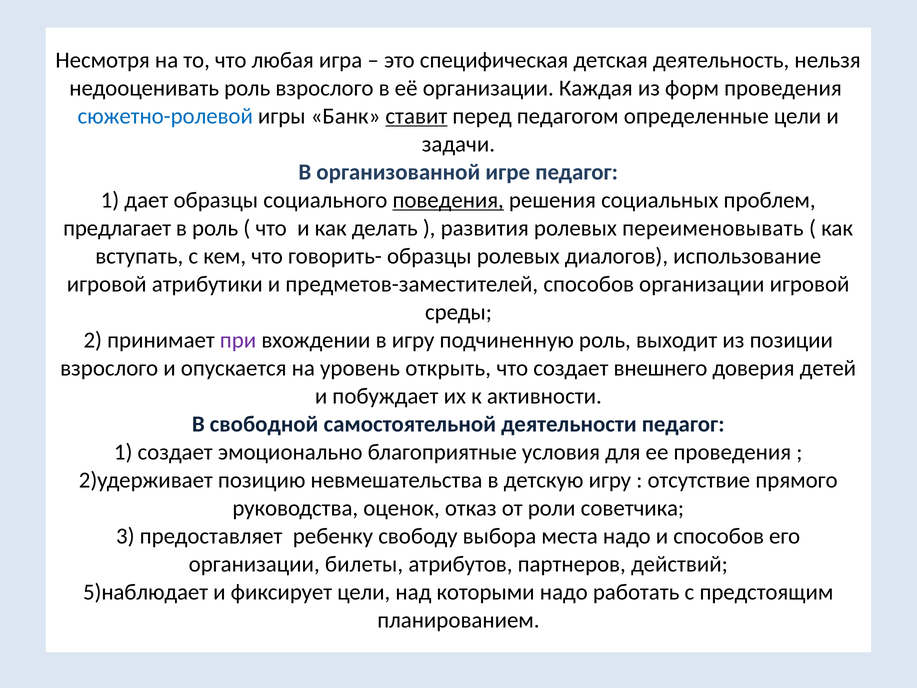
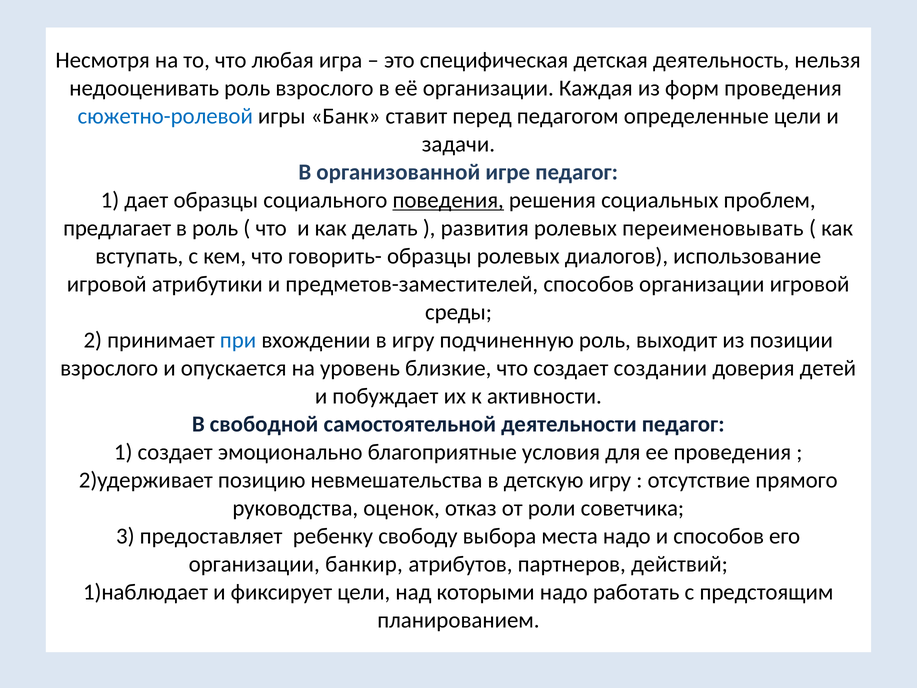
ставит underline: present -> none (416, 116)
при colour: purple -> blue (238, 340)
открыть: открыть -> близкие (448, 368)
внешнего: внешнего -> создании (660, 368)
билеты: билеты -> банкир (364, 564)
5)наблюдает: 5)наблюдает -> 1)наблюдает (146, 592)
